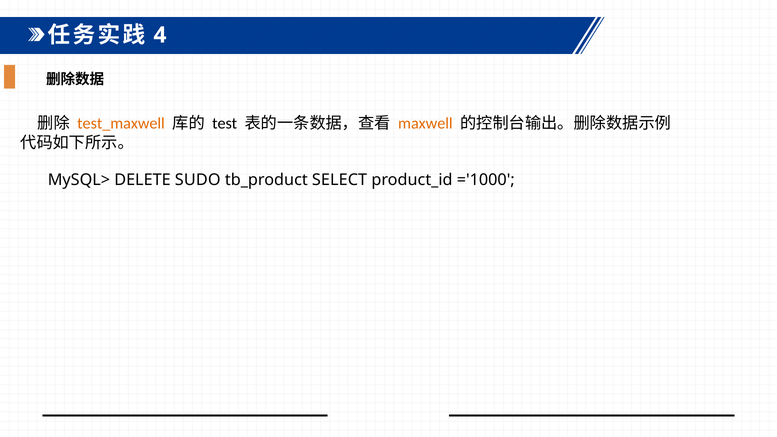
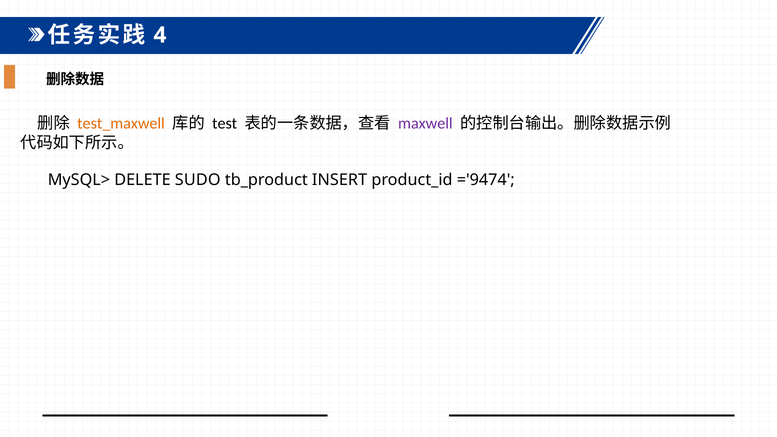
maxwell colour: orange -> purple (425, 123)
SELECT: SELECT -> INSERT (340, 180)
='1000: ='1000 -> ='9474 (486, 180)
